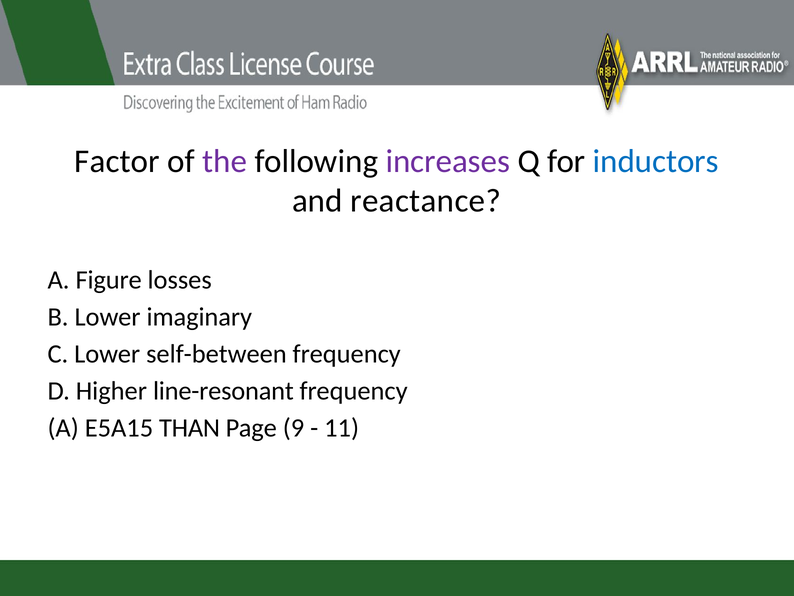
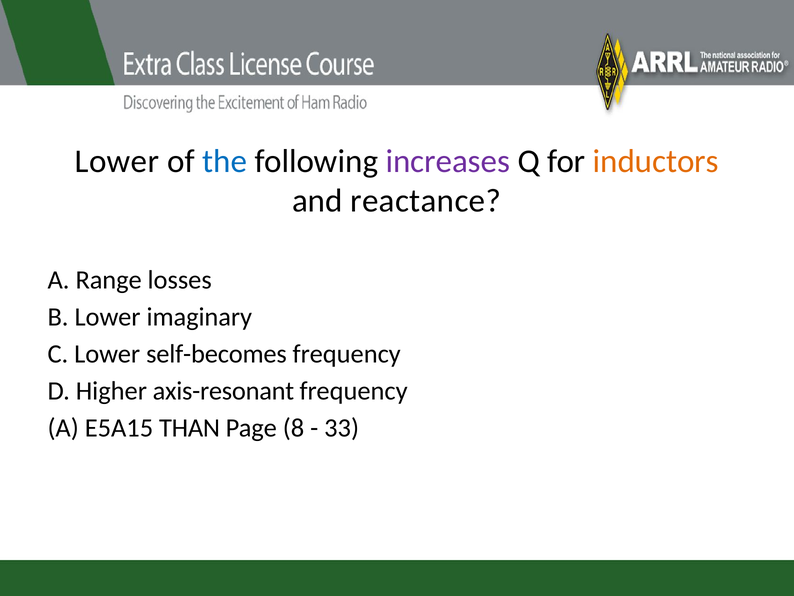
Factor: Factor -> Lower (117, 161)
the colour: purple -> blue (225, 161)
inductors colour: blue -> orange (656, 161)
Figure: Figure -> Range (109, 280)
self-between: self-between -> self-becomes (216, 354)
line-resonant: line-resonant -> axis-resonant (223, 391)
9: 9 -> 8 (294, 428)
11: 11 -> 33 (342, 428)
